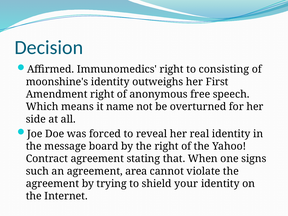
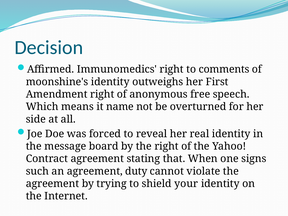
consisting: consisting -> comments (224, 69)
area: area -> duty (136, 171)
